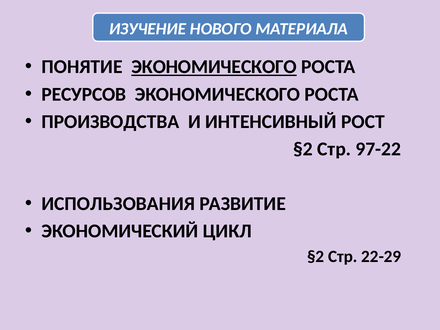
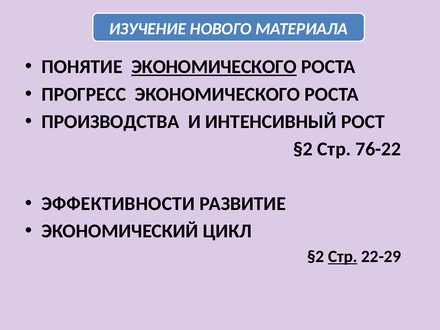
РЕСУРСОВ: РЕСУРСОВ -> ПРОГРЕСС (84, 94)
97-22: 97-22 -> 76-22 (378, 149)
ИСПОЛЬЗОВАНИЯ: ИСПОЛЬЗОВАНИЯ -> ЭФФЕКТИВНОСТИ (118, 204)
Стр underline: none -> present (343, 256)
